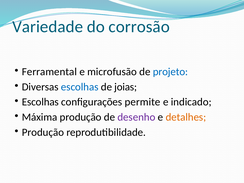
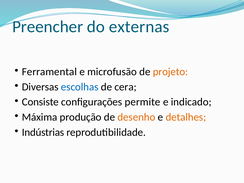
Variedade: Variedade -> Preencher (48, 27)
corrosão: corrosão -> externas (139, 27)
projeto colour: blue -> orange (170, 72)
joias: joias -> cera (126, 87)
Escolhas: Escolhas -> Consiste (40, 102)
desenho colour: purple -> orange (136, 117)
Produção: Produção -> Indústrias (43, 132)
